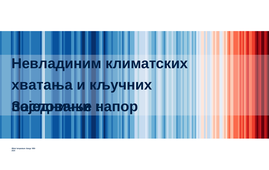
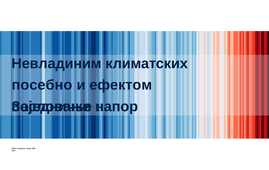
хватања: хватања -> посебно (42, 85)
кључних: кључних -> ефектом (121, 85)
